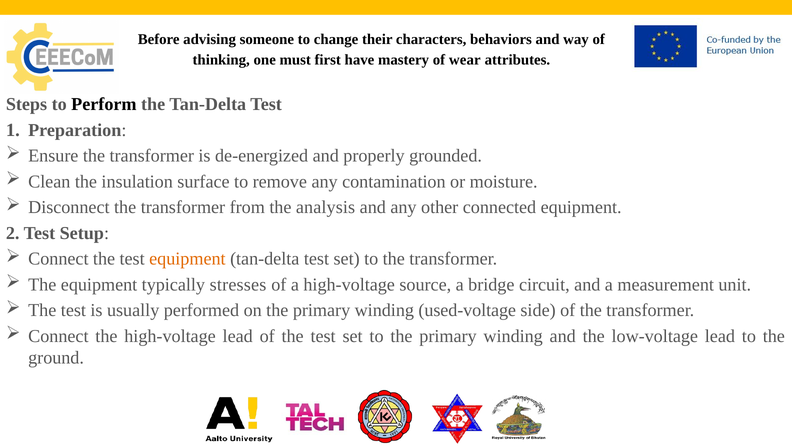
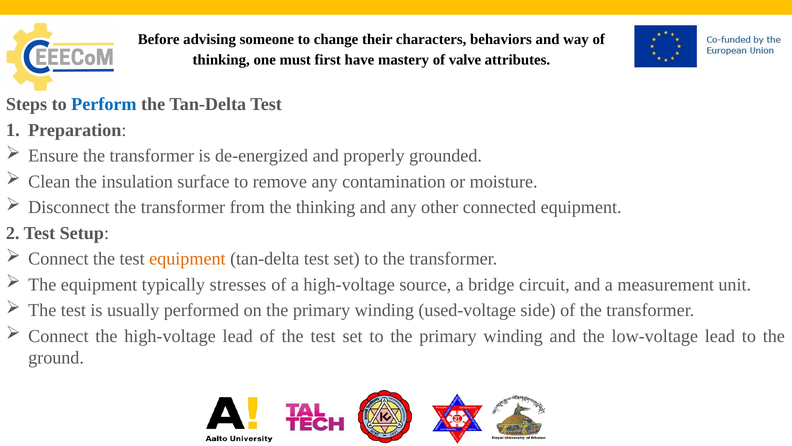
wear: wear -> valve (465, 60)
Perform colour: black -> blue (104, 104)
the analysis: analysis -> thinking (326, 207)
